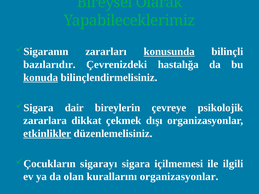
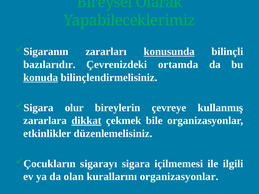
hastalığa: hastalığa -> ortamda (178, 65)
dair: dair -> olur (74, 108)
psikolojik: psikolojik -> kullanmış (220, 108)
dikkat underline: none -> present (86, 121)
dışı: dışı -> bile (154, 121)
etkinlikler underline: present -> none (47, 134)
